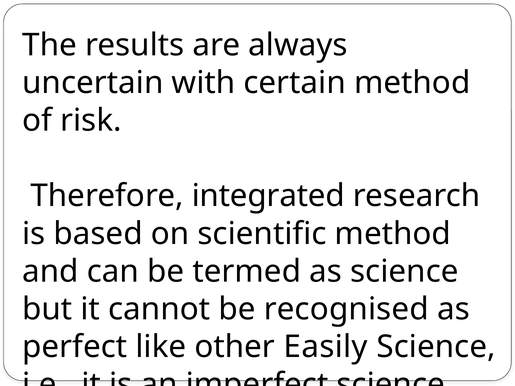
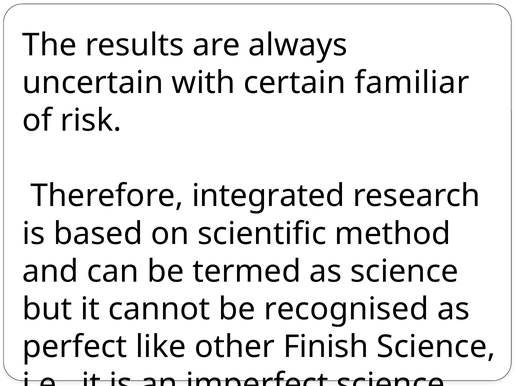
certain method: method -> familiar (412, 83)
Easily: Easily -> Finish (326, 347)
